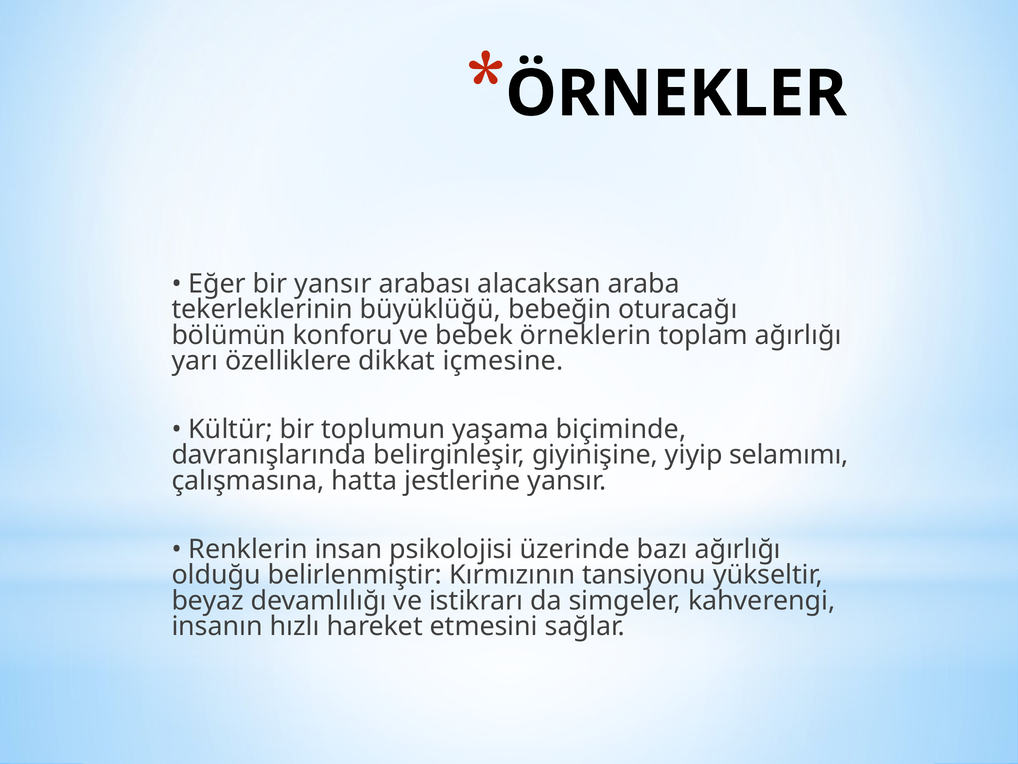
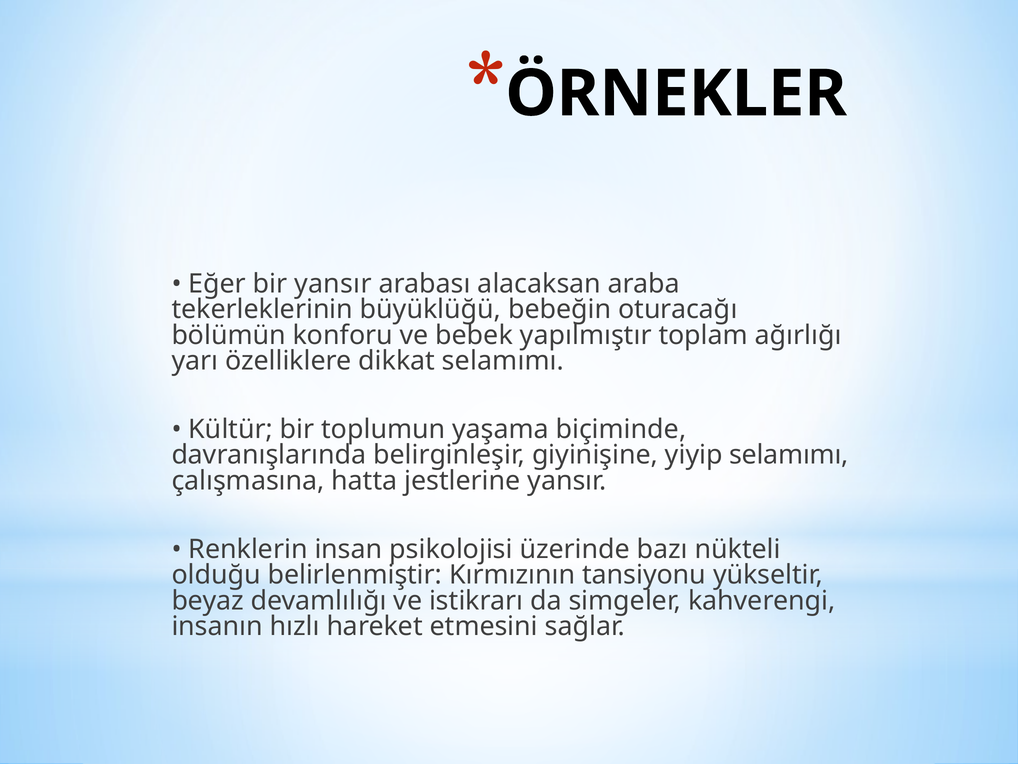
örneklerin: örneklerin -> yapılmıştır (586, 335)
dikkat içmesine: içmesine -> selamımı (503, 361)
bazı ağırlığı: ağırlığı -> nükteli (738, 549)
